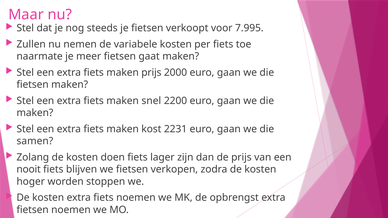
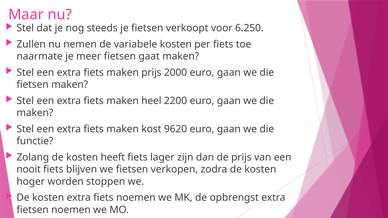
7.995: 7.995 -> 6.250 (249, 28)
snel: snel -> heel (151, 101)
2231: 2231 -> 9620 (176, 129)
samen: samen -> functie (35, 141)
doen: doen -> heeft (113, 157)
